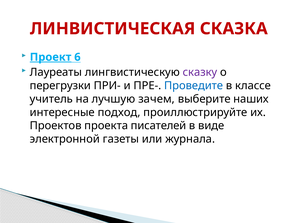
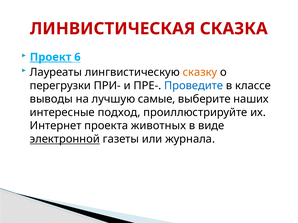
сказку colour: purple -> orange (200, 72)
учитель: учитель -> выводы (51, 99)
зачем: зачем -> самые (157, 99)
Проектов: Проектов -> Интернет (56, 126)
писателей: писателей -> животных (158, 126)
электронной underline: none -> present (65, 139)
